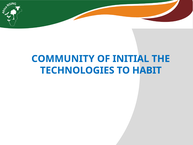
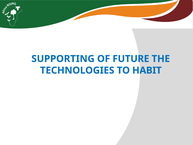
COMMUNITY: COMMUNITY -> SUPPORTING (63, 59)
INITIAL: INITIAL -> FUTURE (131, 59)
